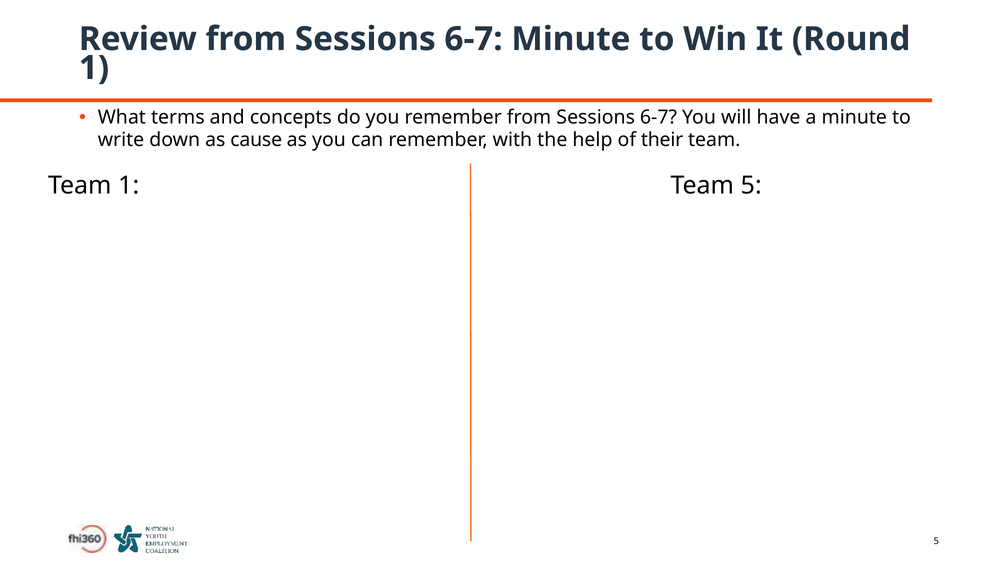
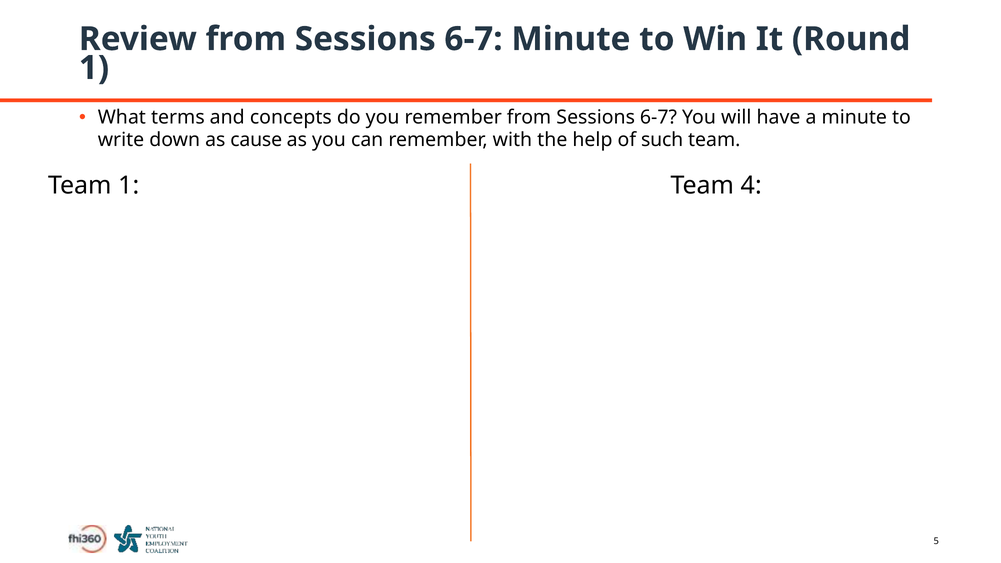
their: their -> such (662, 140)
Team 5: 5 -> 4 (751, 185)
